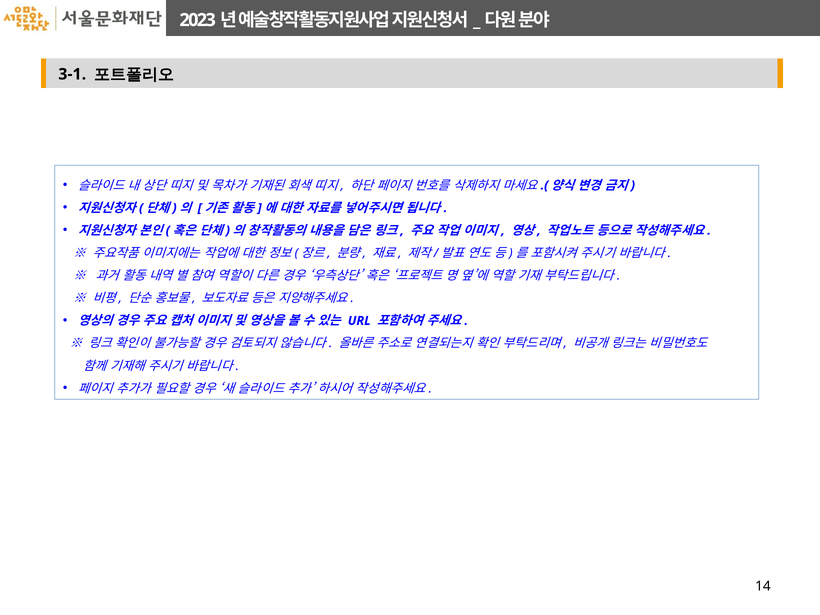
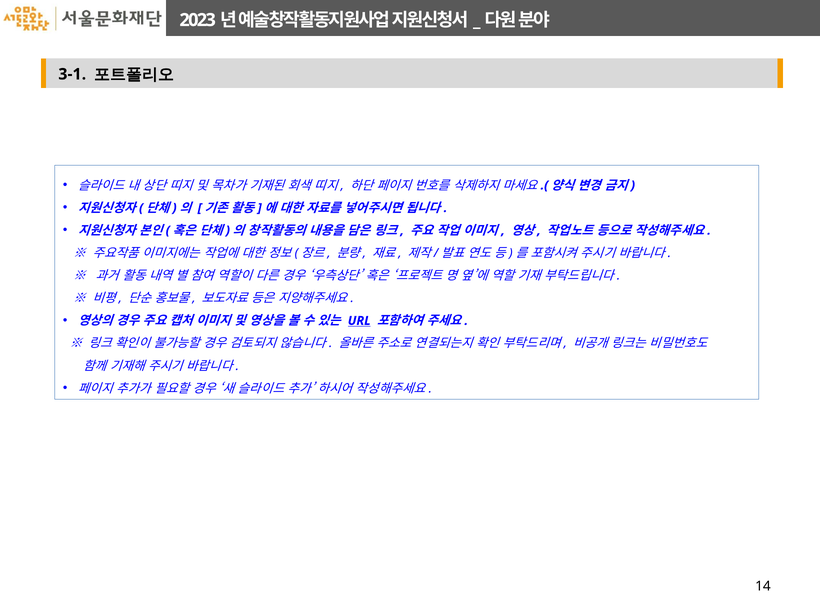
URL underline: none -> present (359, 321)
